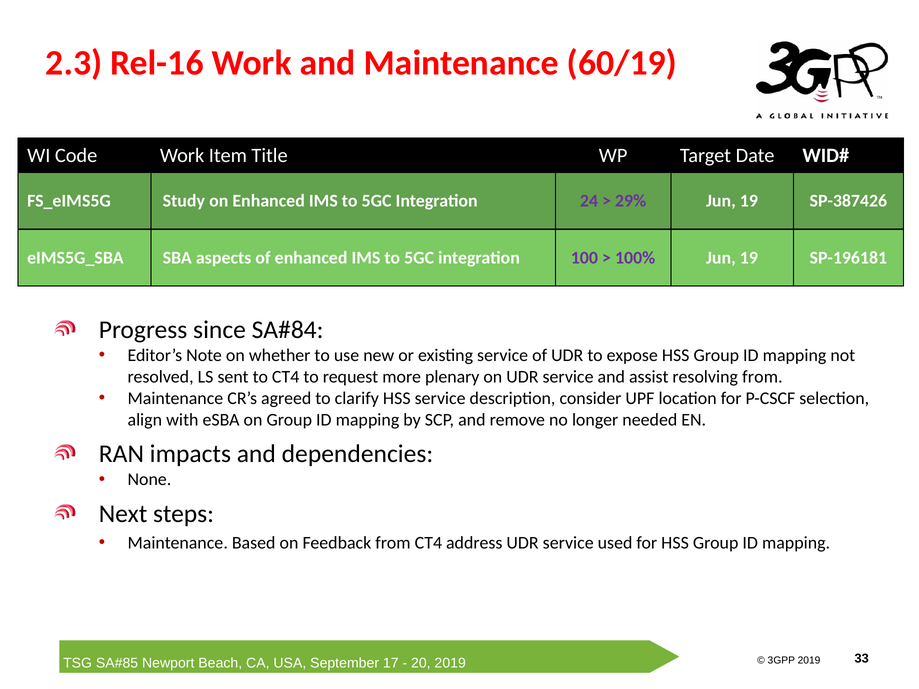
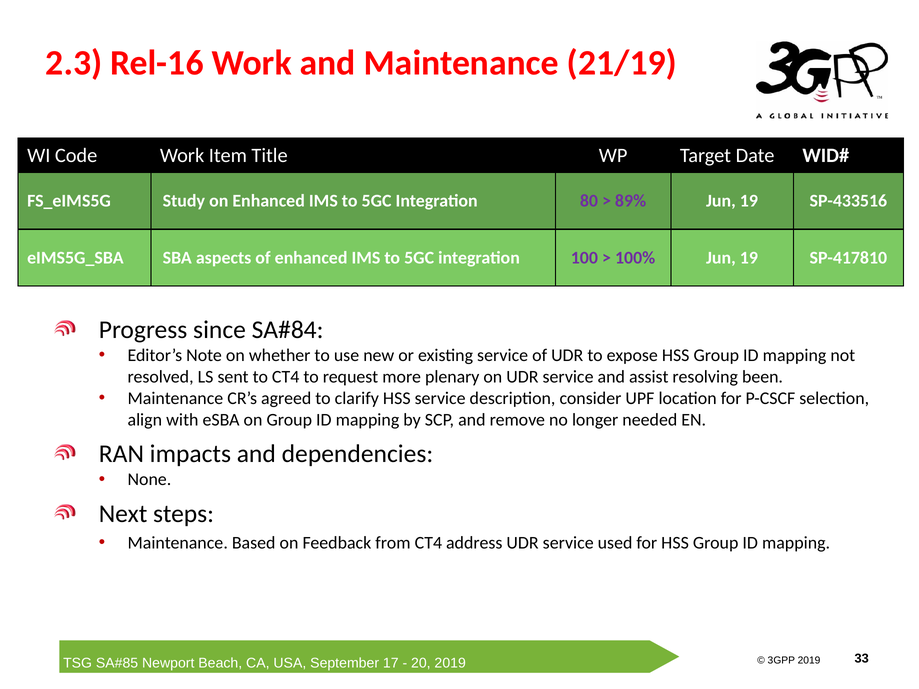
60/19: 60/19 -> 21/19 (622, 63)
24: 24 -> 80 (589, 201)
29%: 29% -> 89% (631, 201)
SP-387426: SP-387426 -> SP-433516 (848, 201)
SP-196181: SP-196181 -> SP-417810 (848, 258)
resolving from: from -> been (763, 377)
